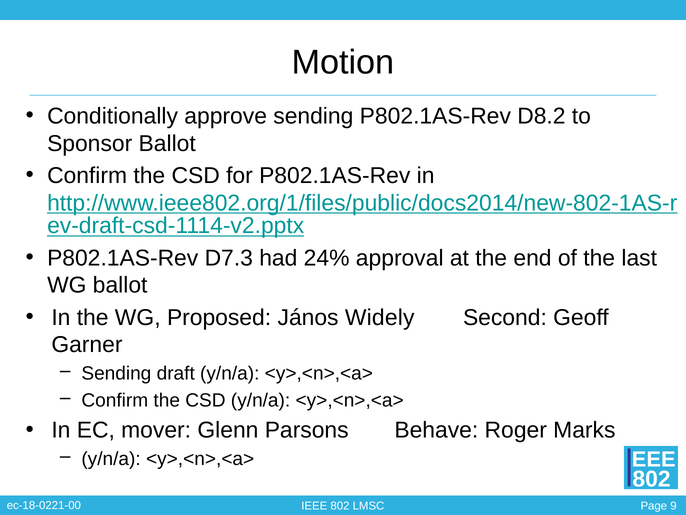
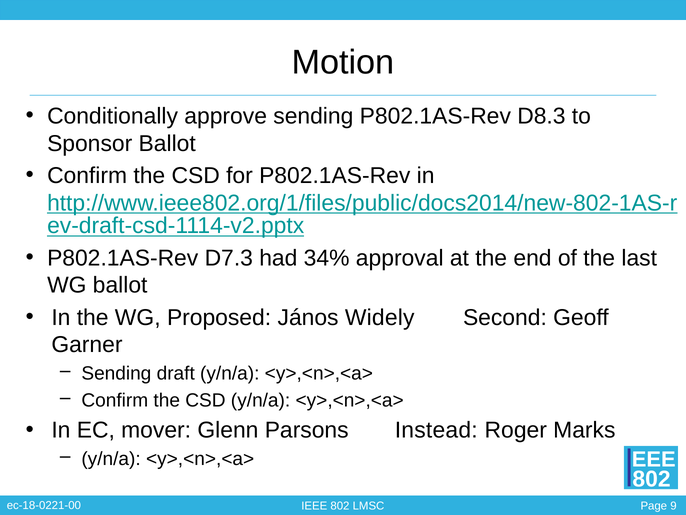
D8.2: D8.2 -> D8.3 (541, 116)
24%: 24% -> 34% (327, 258)
Behave: Behave -> Instead (436, 430)
